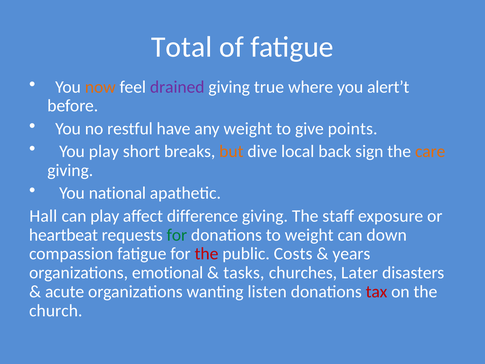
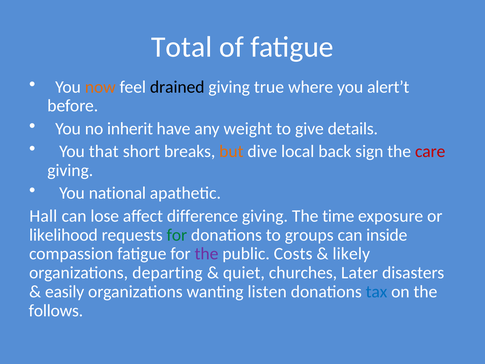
drained colour: purple -> black (177, 87)
restful: restful -> inherit (130, 129)
points: points -> details (353, 129)
You play: play -> that (104, 151)
care colour: orange -> red (430, 151)
can play: play -> lose (105, 216)
staff: staff -> time (338, 216)
heartbeat: heartbeat -> likelihood (63, 235)
to weight: weight -> groups (309, 235)
down: down -> inside (387, 235)
the colour: red -> purple (207, 254)
years: years -> likely (351, 254)
emotional: emotional -> departing (167, 273)
tasks: tasks -> quiet (244, 273)
acute: acute -> easily (65, 291)
tax colour: red -> blue (377, 291)
church: church -> follows (56, 310)
